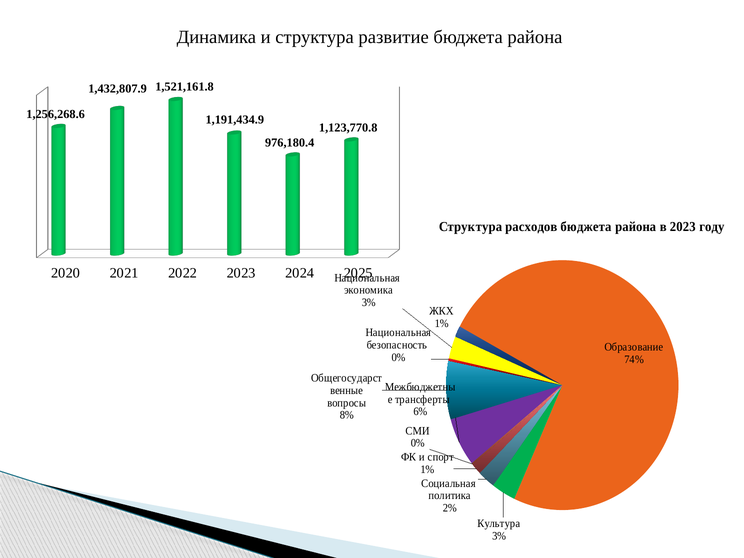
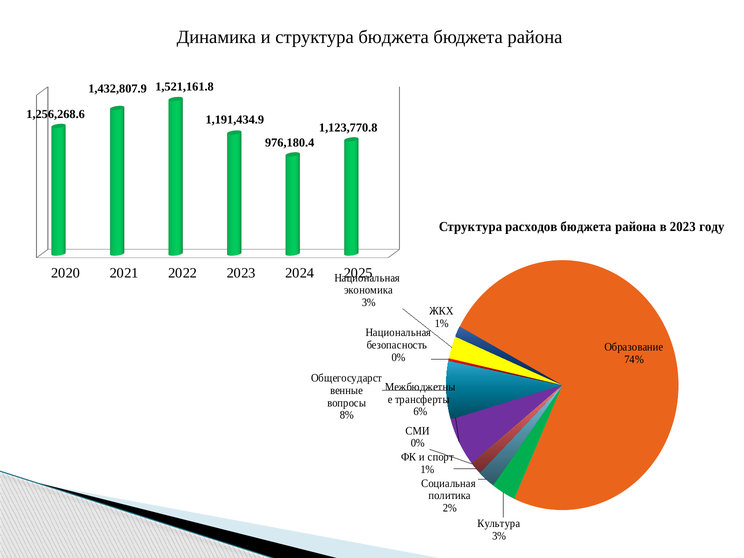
структура развитие: развитие -> бюджета (394, 37)
